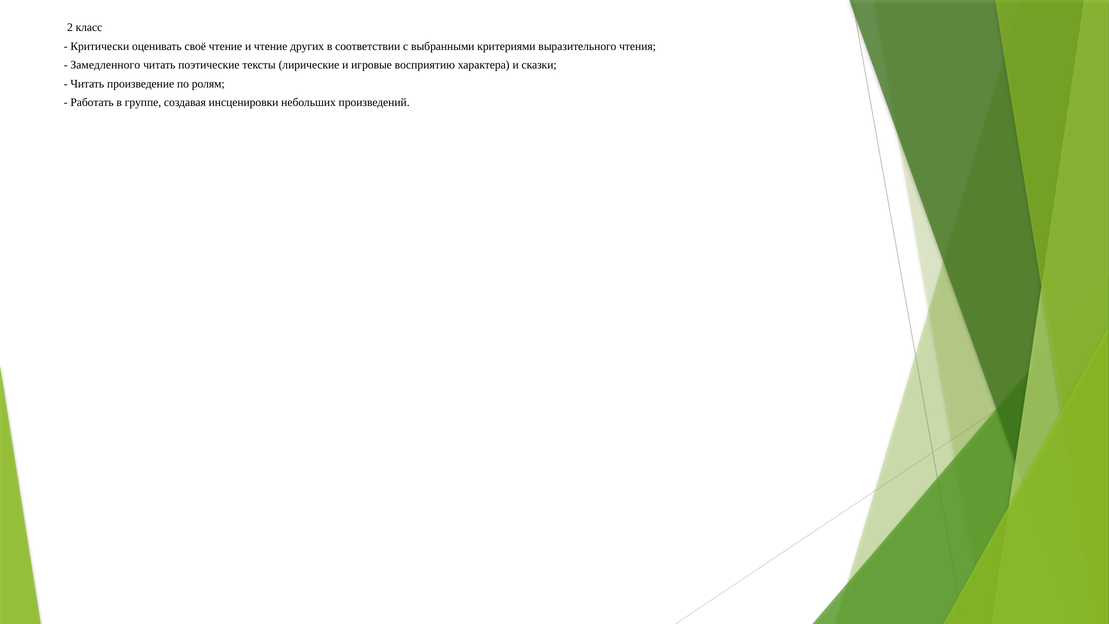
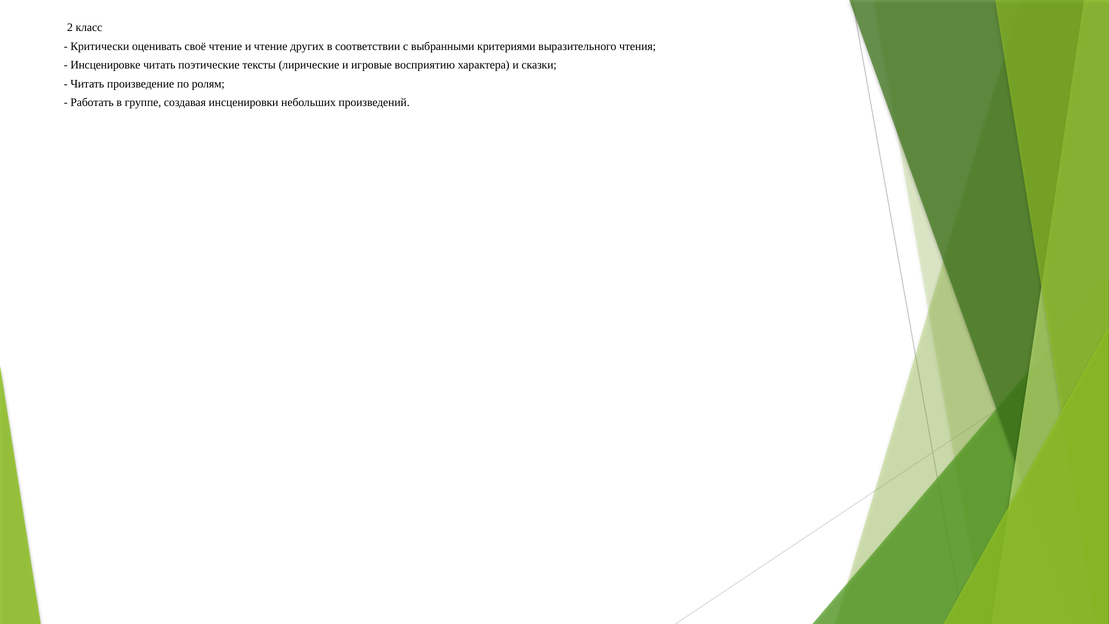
Замедленного: Замедленного -> Инсценировке (105, 65)
